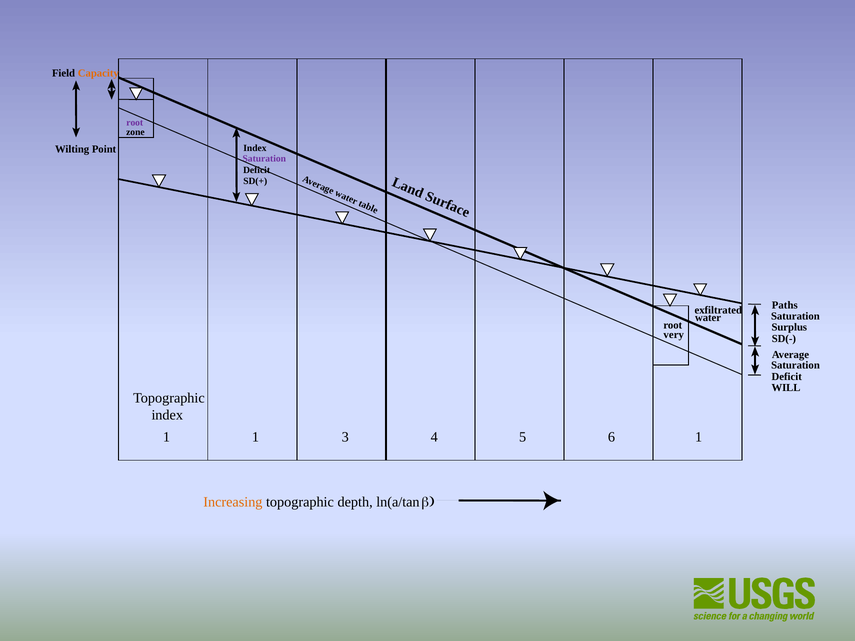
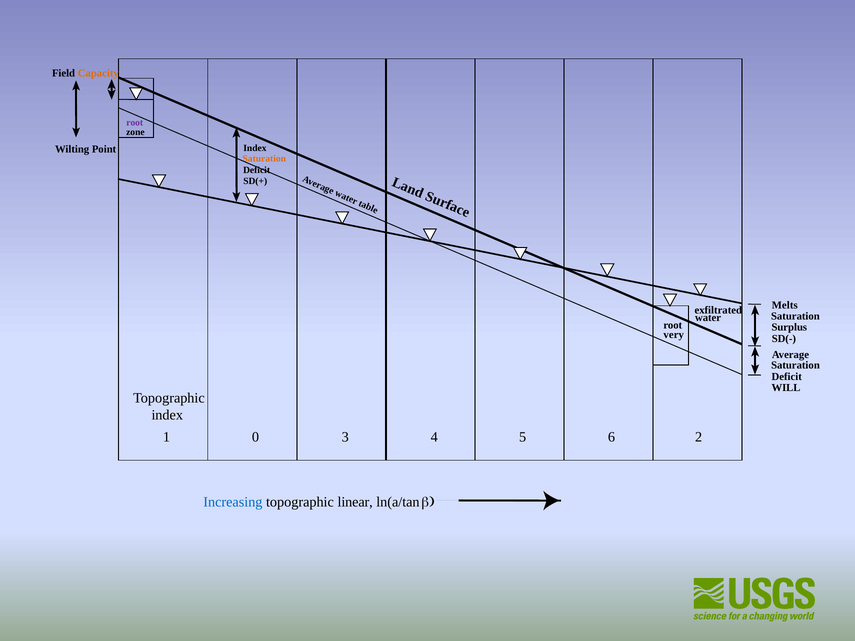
Saturation colour: purple -> orange (264, 159)
Paths: Paths -> Melts (785, 306)
1 1: 1 -> 0 (256, 437)
6 1: 1 -> 2 (699, 437)
Increasing colour: orange -> blue (233, 502)
depth: depth -> linear (355, 502)
